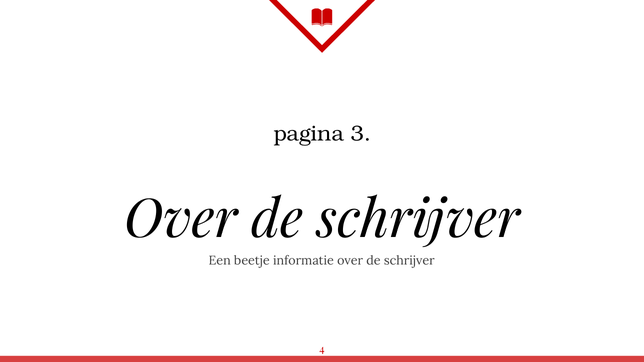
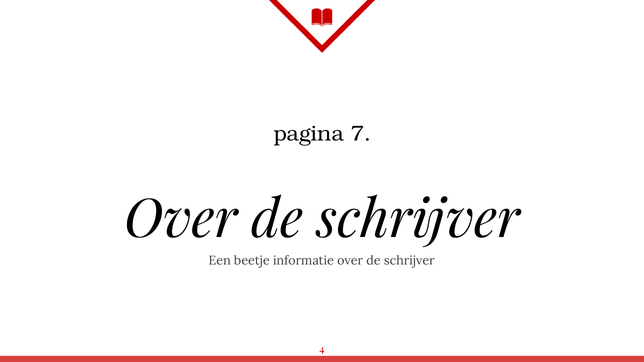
3: 3 -> 7 (361, 134)
